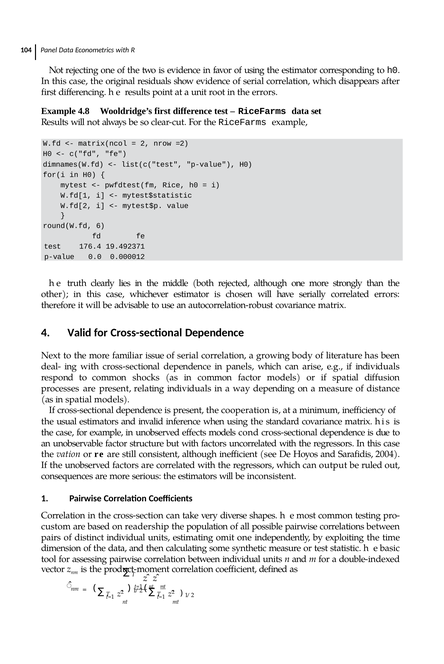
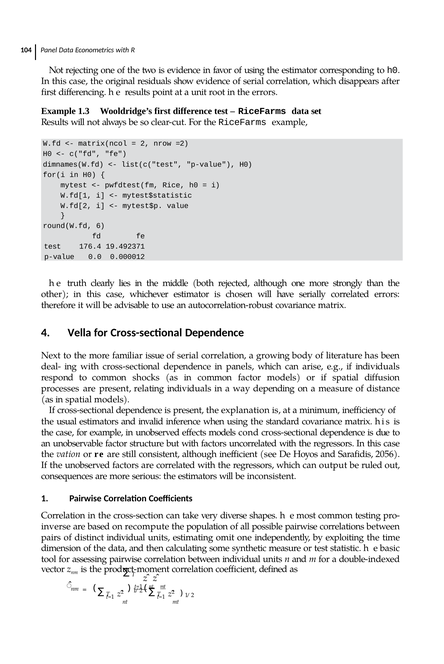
4.8: 4.8 -> 1.3 (84, 111)
Valid: Valid -> Vella (79, 332)
cooperation: cooperation -> explanation (245, 410)
2004: 2004 -> 2056 (388, 454)
custom: custom -> inverse (56, 526)
readership: readership -> recompute (147, 526)
